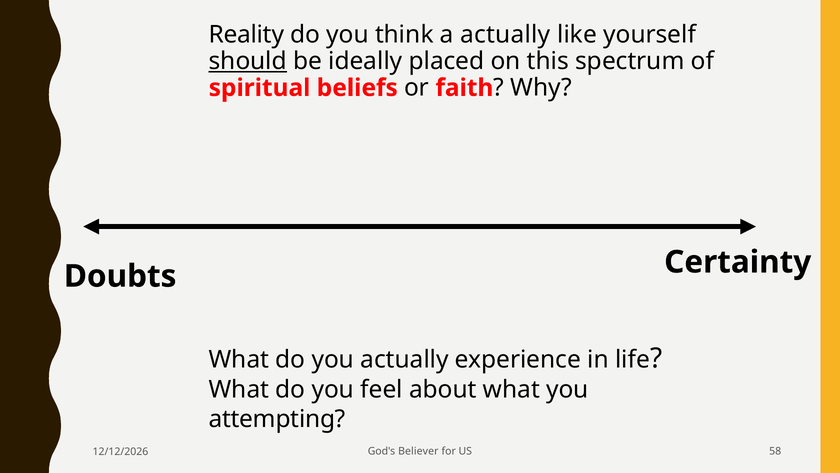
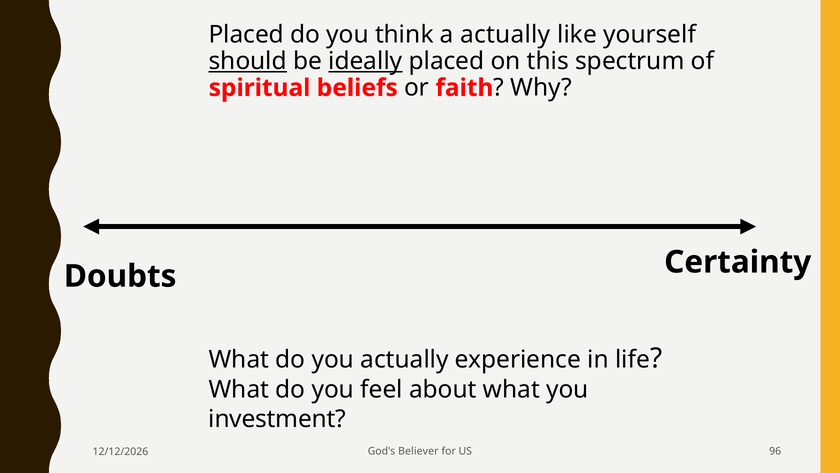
Reality: Reality -> Placed (246, 35)
ideally underline: none -> present (365, 61)
attempting: attempting -> investment (277, 419)
58: 58 -> 96 (775, 451)
